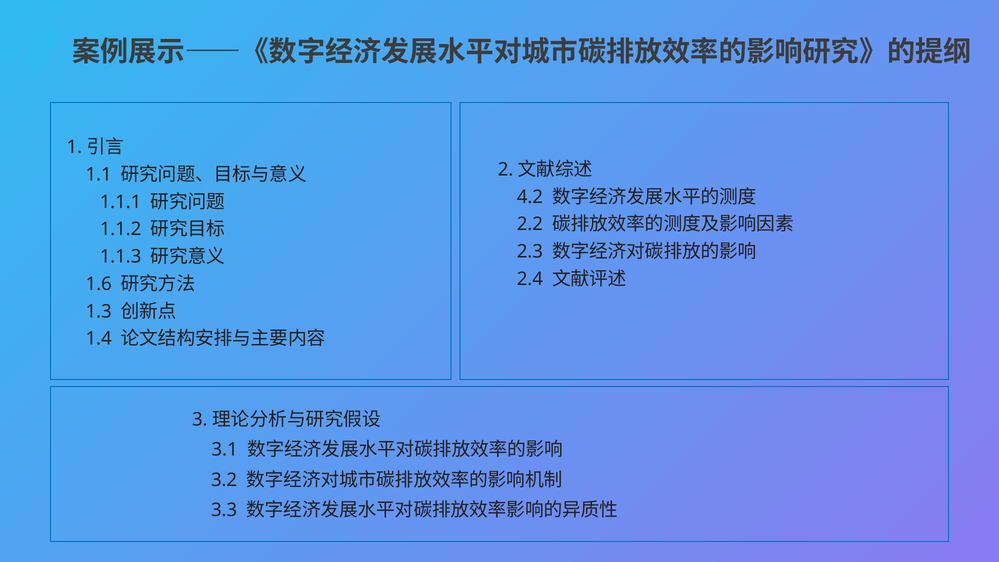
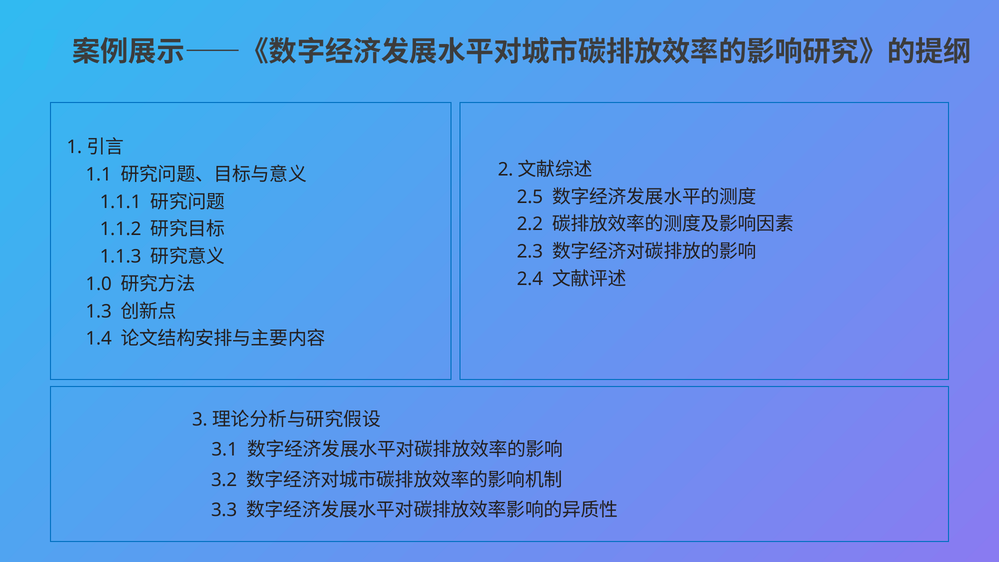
4.2: 4.2 -> 2.5 (530, 197)
1.6: 1.6 -> 1.0 (99, 284)
